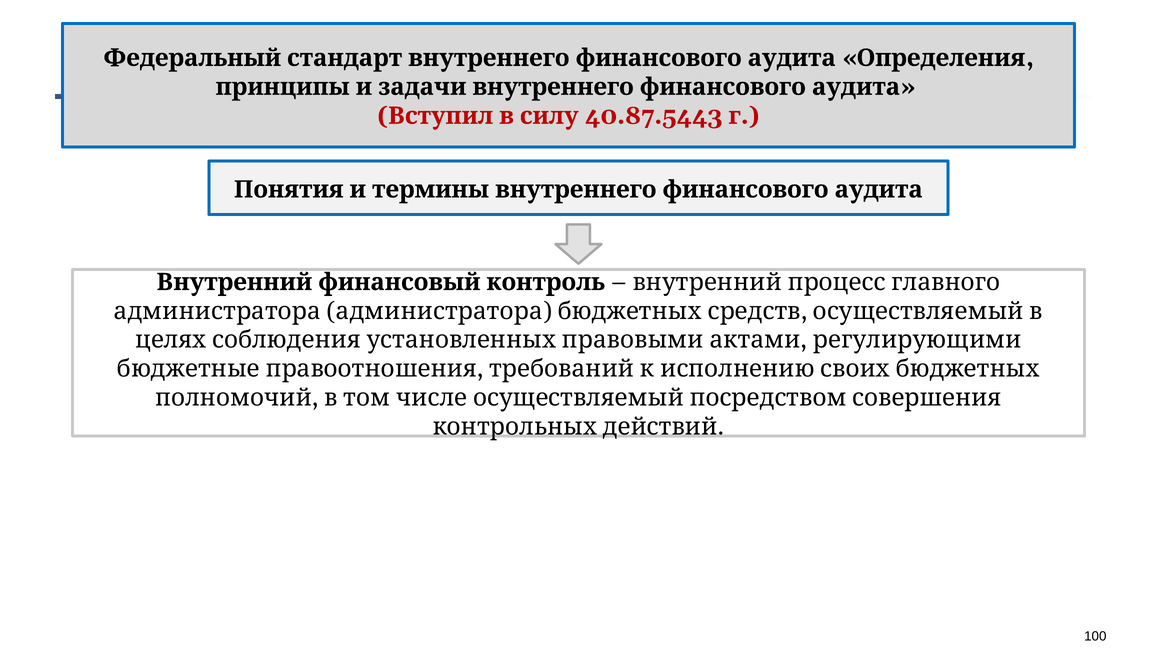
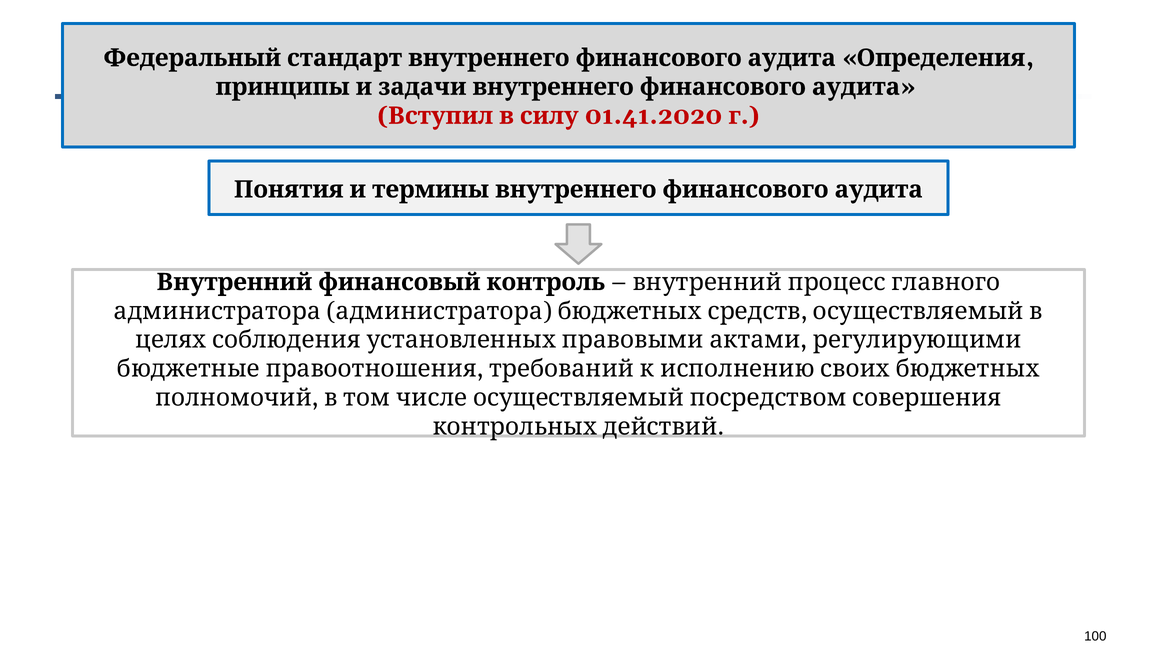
40.87.5443: 40.87.5443 -> 01.41.2020 (654, 116)
